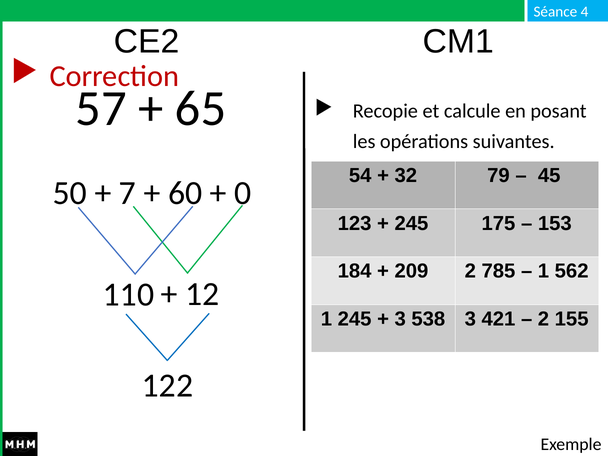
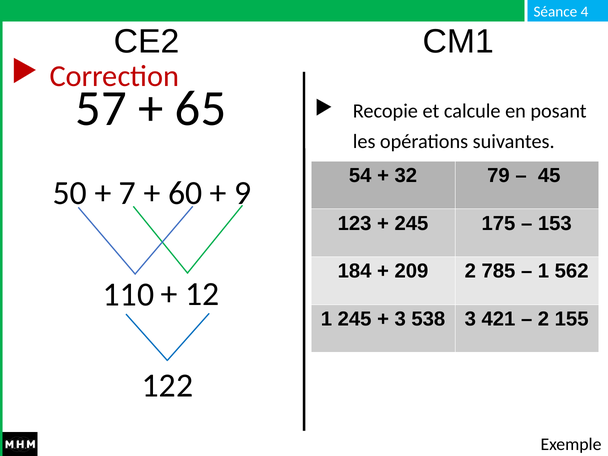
0: 0 -> 9 (243, 193)
